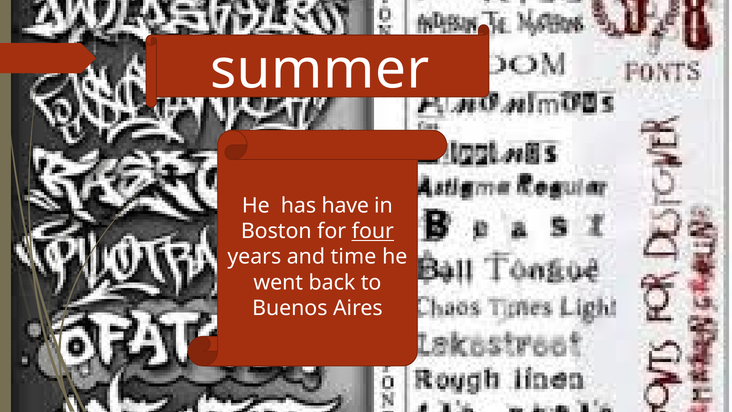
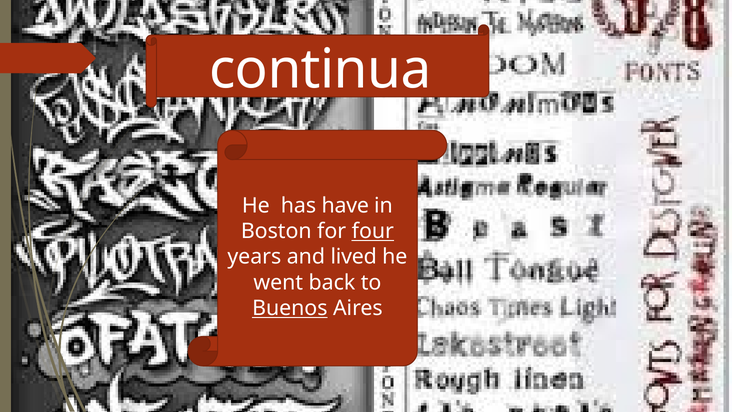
summer: summer -> continua (320, 70)
time: time -> lived (354, 257)
Buenos underline: none -> present (290, 308)
